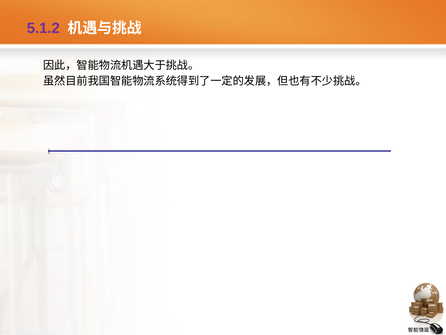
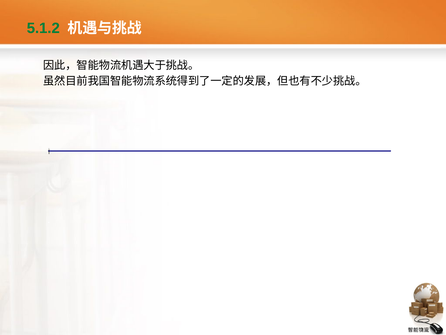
5.1.2 colour: purple -> green (43, 28)
